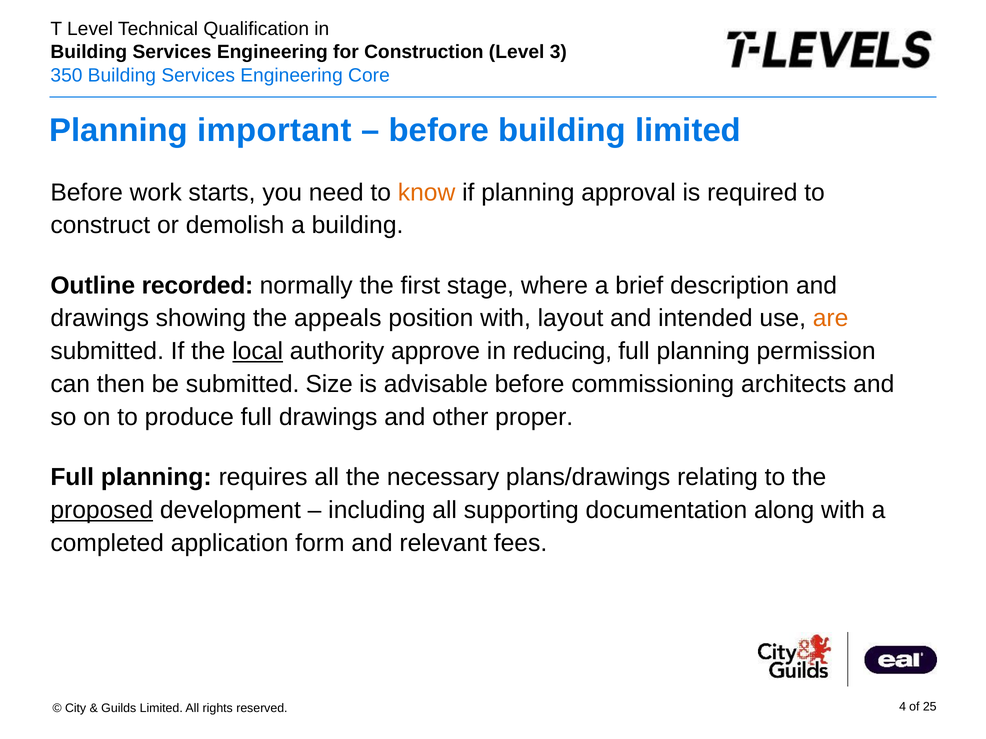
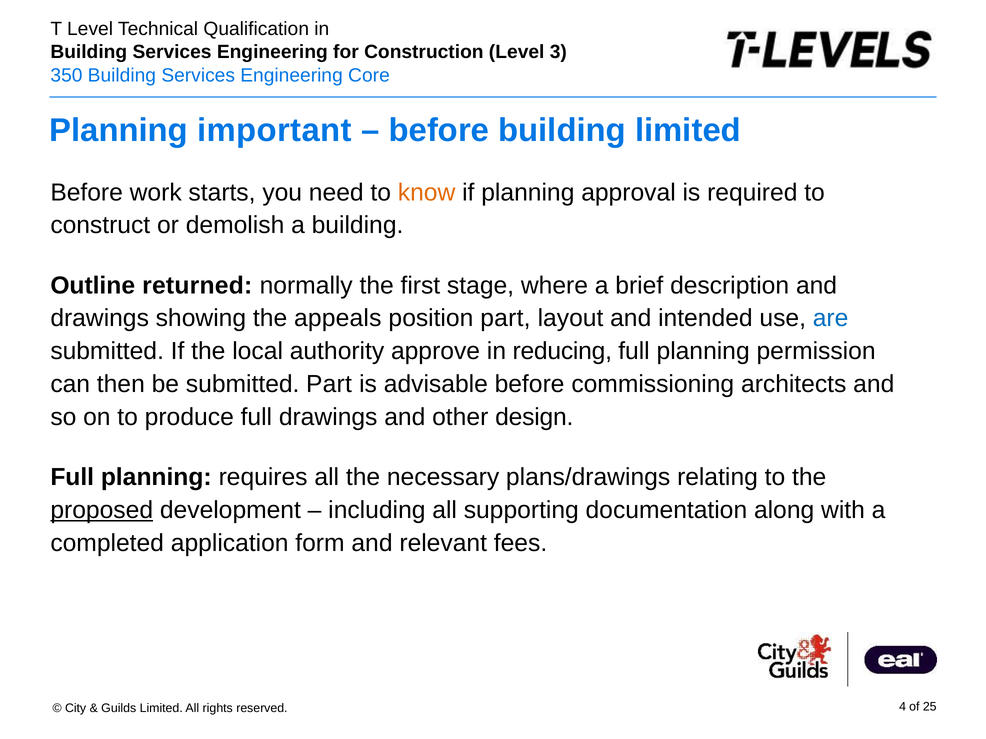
recorded: recorded -> returned (197, 286)
position with: with -> part (505, 319)
are colour: orange -> blue (831, 319)
local underline: present -> none (258, 351)
submitted Size: Size -> Part (329, 384)
proper: proper -> design (534, 417)
